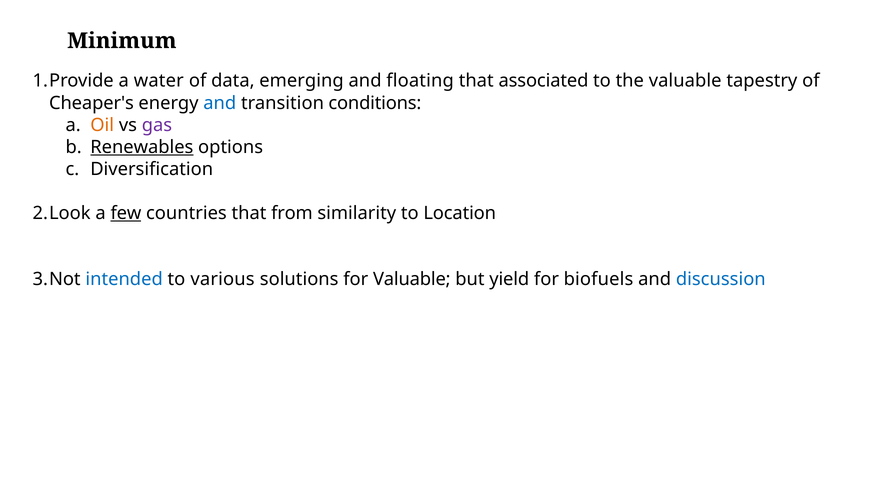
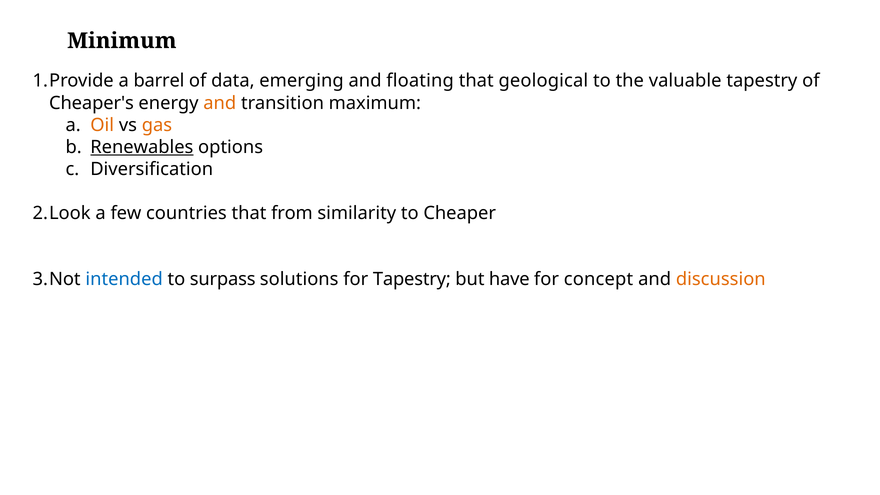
water: water -> barrel (159, 81)
associated: associated -> geological (543, 81)
and colour: blue -> orange (220, 103)
conditions: conditions -> maximum (375, 103)
gas colour: purple -> orange (157, 125)
few underline: present -> none (126, 213)
Location: Location -> Cheaper (460, 213)
various: various -> surpass (223, 279)
for Valuable: Valuable -> Tapestry (412, 279)
yield: yield -> have (509, 279)
biofuels: biofuels -> concept (598, 279)
discussion colour: blue -> orange (721, 279)
